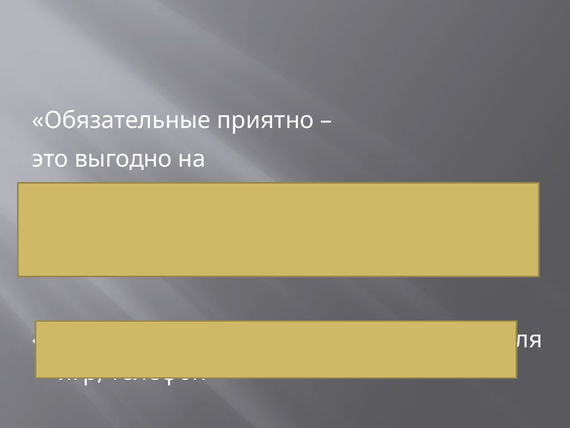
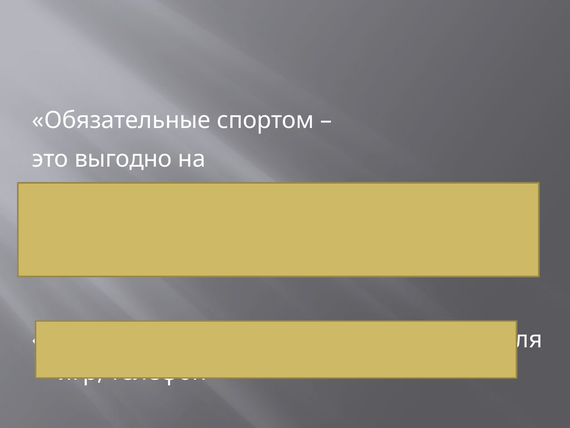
приятно: приятно -> спортом (266, 120)
